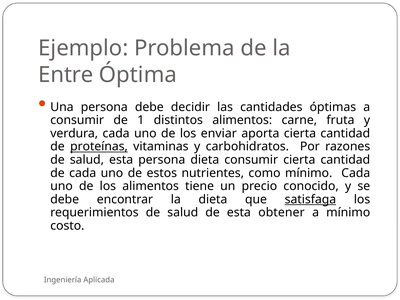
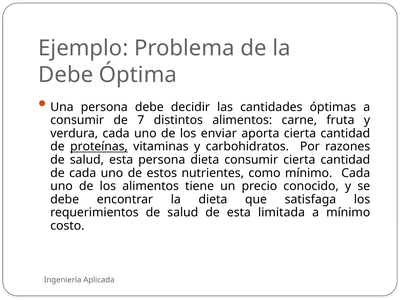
Entre: Entre -> Debe (66, 75)
1: 1 -> 7 (141, 120)
satisfaga underline: present -> none (310, 199)
obtener: obtener -> limitada (282, 213)
